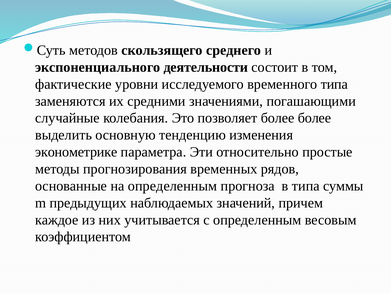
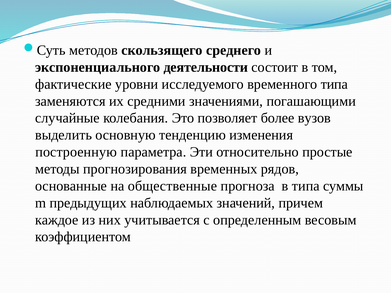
более более: более -> вузов (314, 118)
эконометрике: эконометрике -> построенную (76, 152)
на определенным: определенным -> общественные (173, 186)
